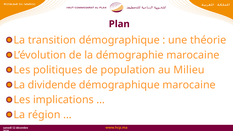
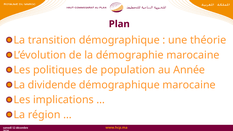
Milieu: Milieu -> Année (189, 70)
